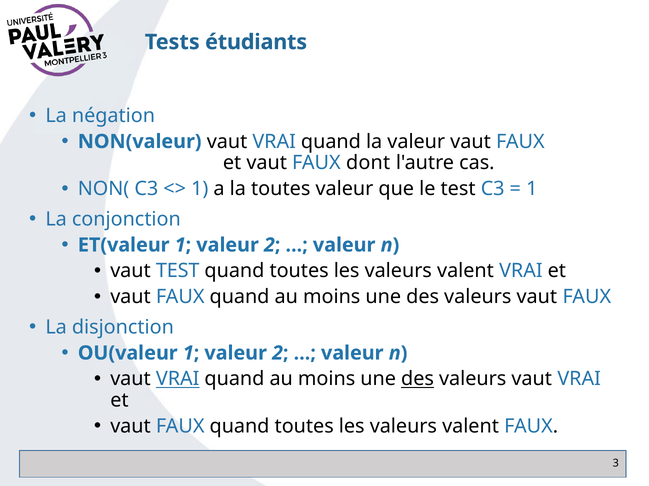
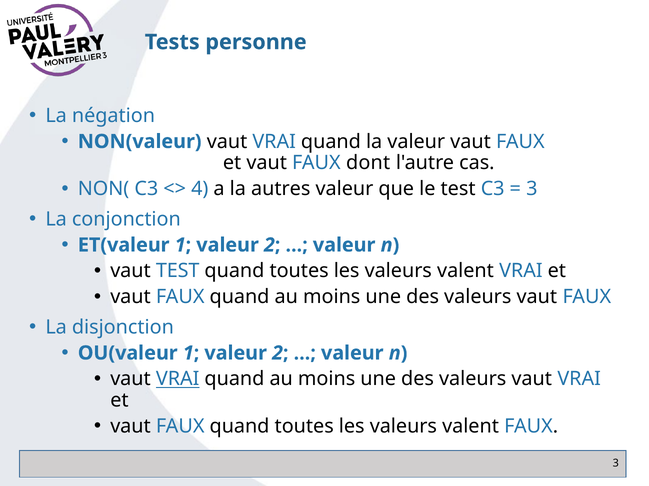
étudiants: étudiants -> personne (256, 42)
1: 1 -> 4 (200, 189)
la toutes: toutes -> autres (281, 189)
1: 1 -> 3 (532, 189)
des underline: present -> none (418, 379)
